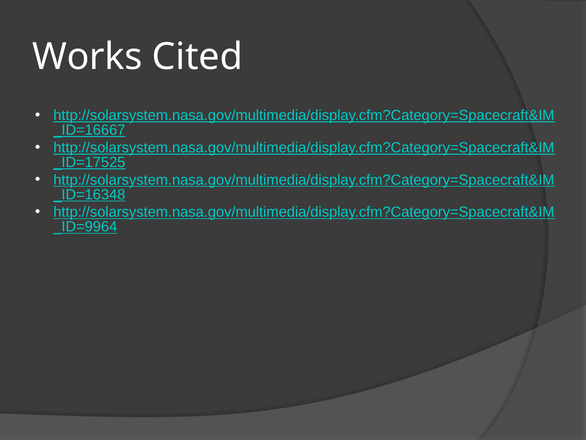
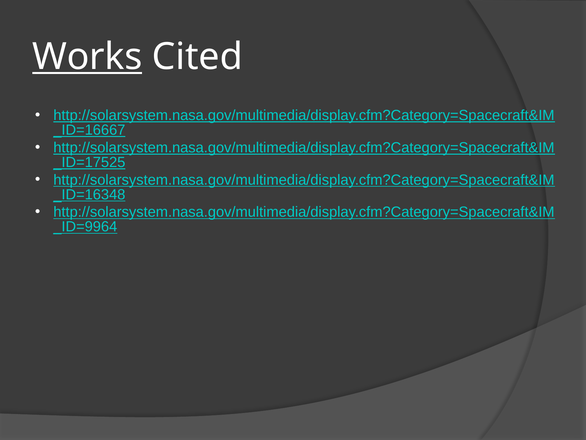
Works underline: none -> present (87, 57)
